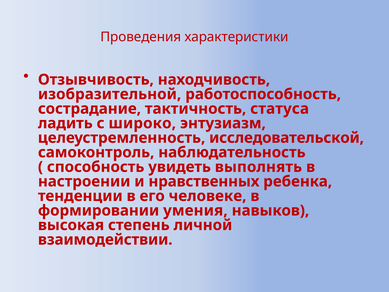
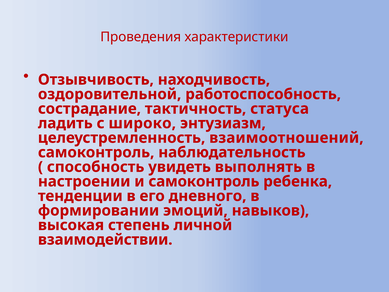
изобразительной: изобразительной -> оздоровительной (110, 94)
исследовательской: исследовательской -> взаимоотношений (286, 138)
и нравственных: нравственных -> самоконтроль (204, 181)
человеке: человеке -> дневного (208, 196)
умения: умения -> эмоций (195, 210)
